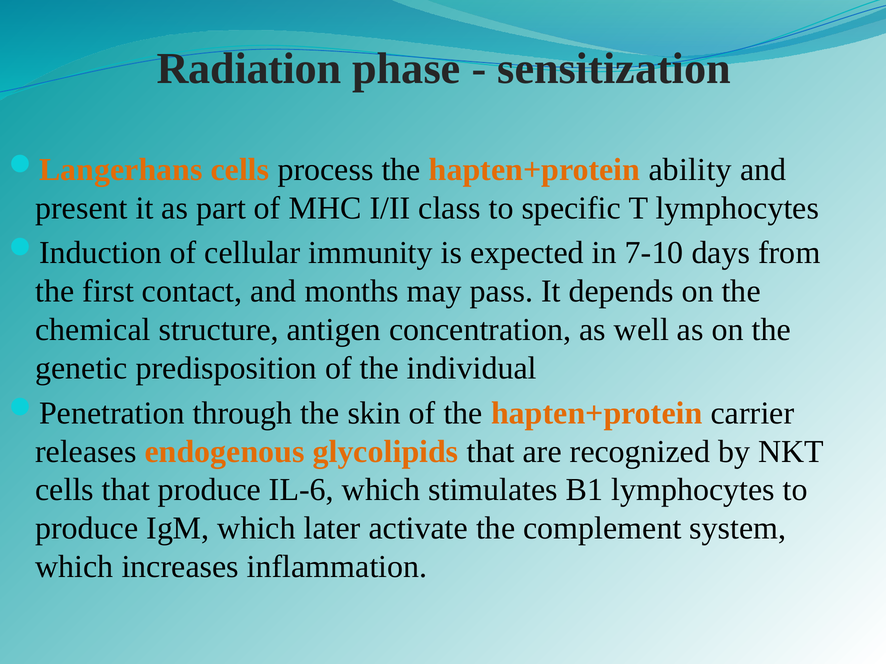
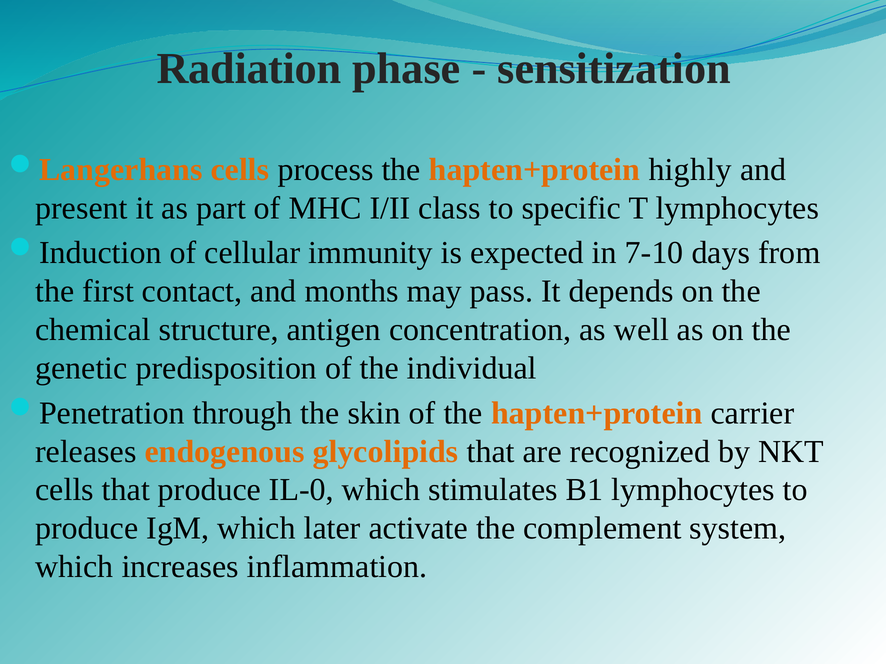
ability: ability -> highly (690, 170)
IL-6: IL-6 -> IL-0 (301, 490)
